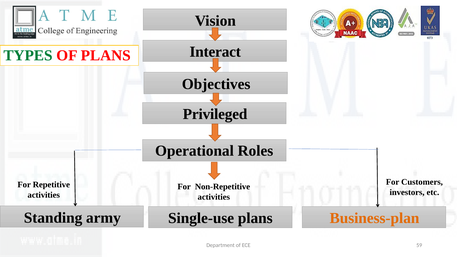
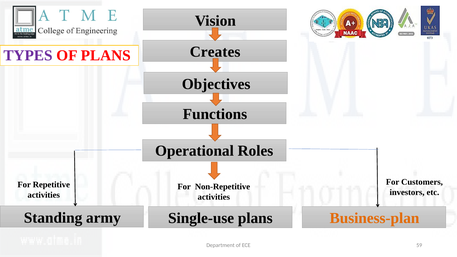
Interact: Interact -> Creates (215, 52)
TYPES colour: green -> purple (28, 55)
Privileged: Privileged -> Functions (215, 114)
